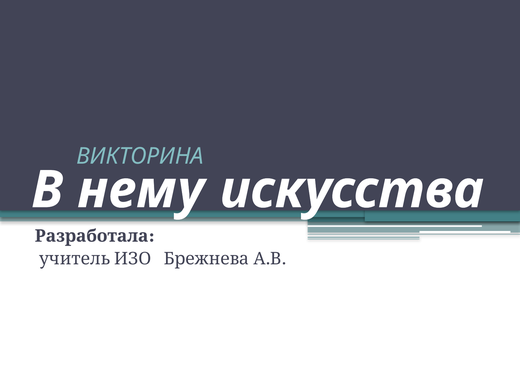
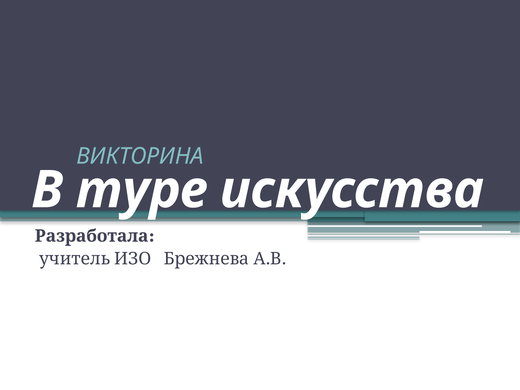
нему: нему -> туре (142, 190)
